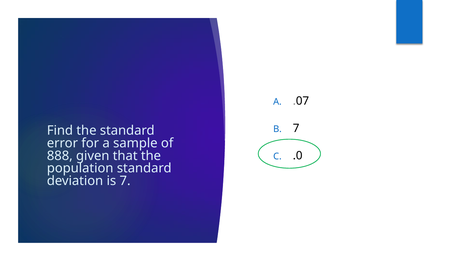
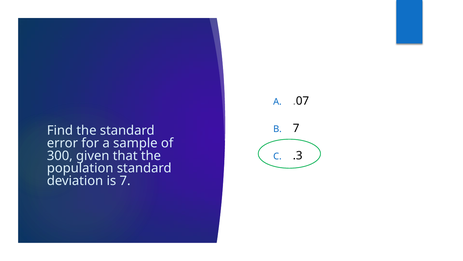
888: 888 -> 300 (60, 155)
.0: .0 -> .3 (298, 155)
